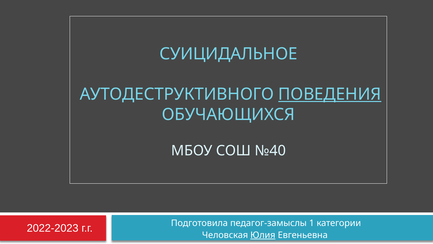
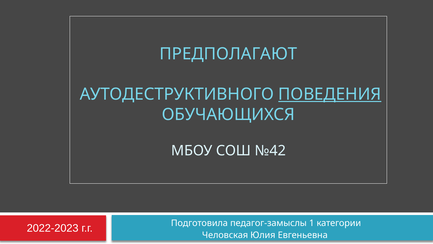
СУИЦИДАЛЬНОЕ: СУИЦИДАЛЬНОЕ -> ПРЕДПОЛАГАЮТ (228, 54)
№40: №40 -> №42 (270, 150)
Юлия underline: present -> none (263, 235)
